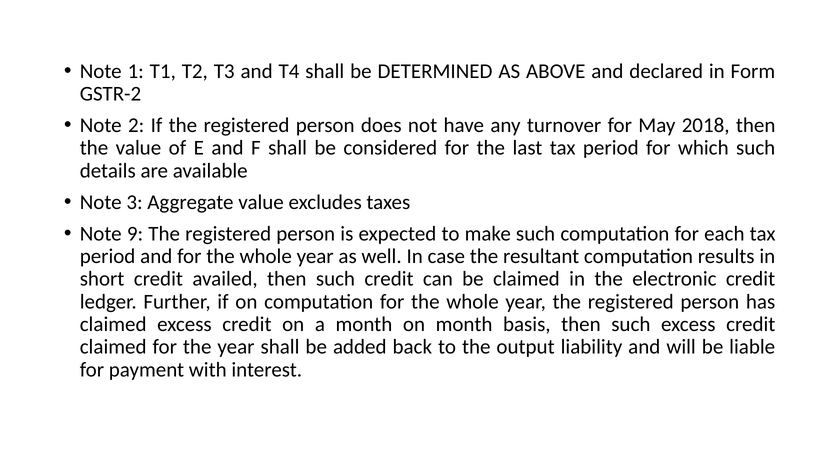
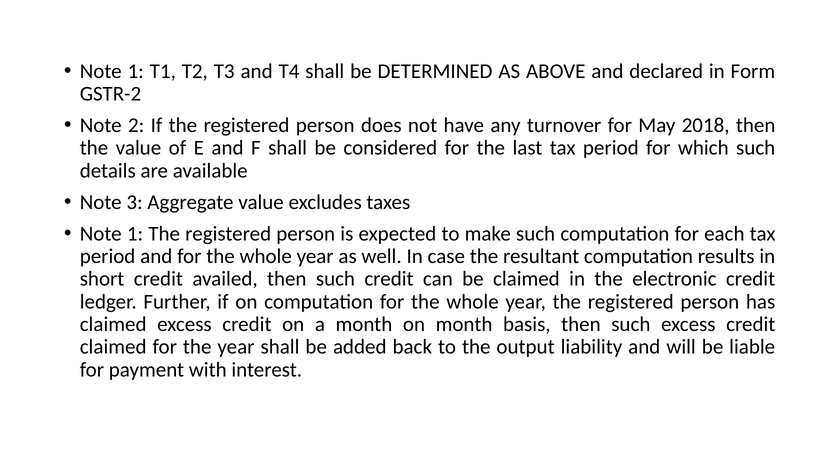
9: 9 -> 1 (135, 233)
